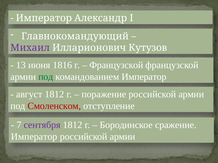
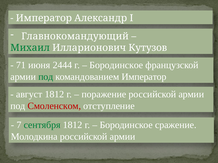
Михаил colour: purple -> green (30, 48)
13: 13 -> 71 (21, 65)
1816: 1816 -> 2444 (62, 65)
Французской: Французской -> Бородинское (116, 65)
сентября colour: purple -> green (42, 125)
Император: Император -> Молодкина (34, 137)
